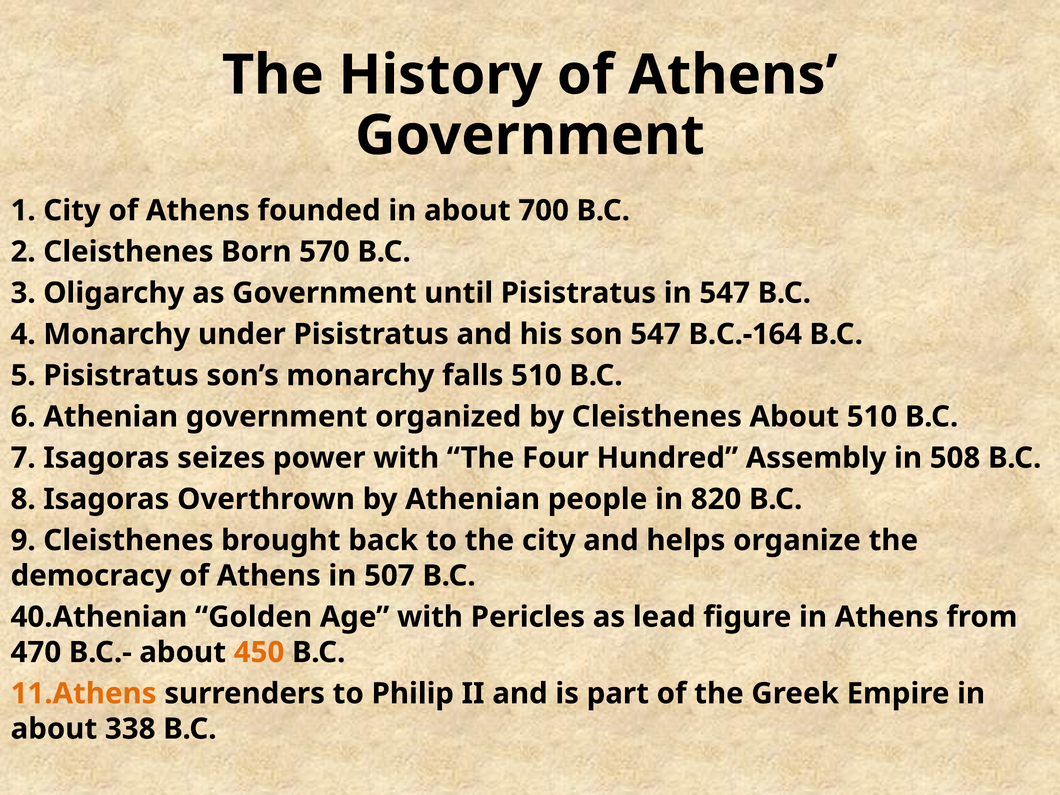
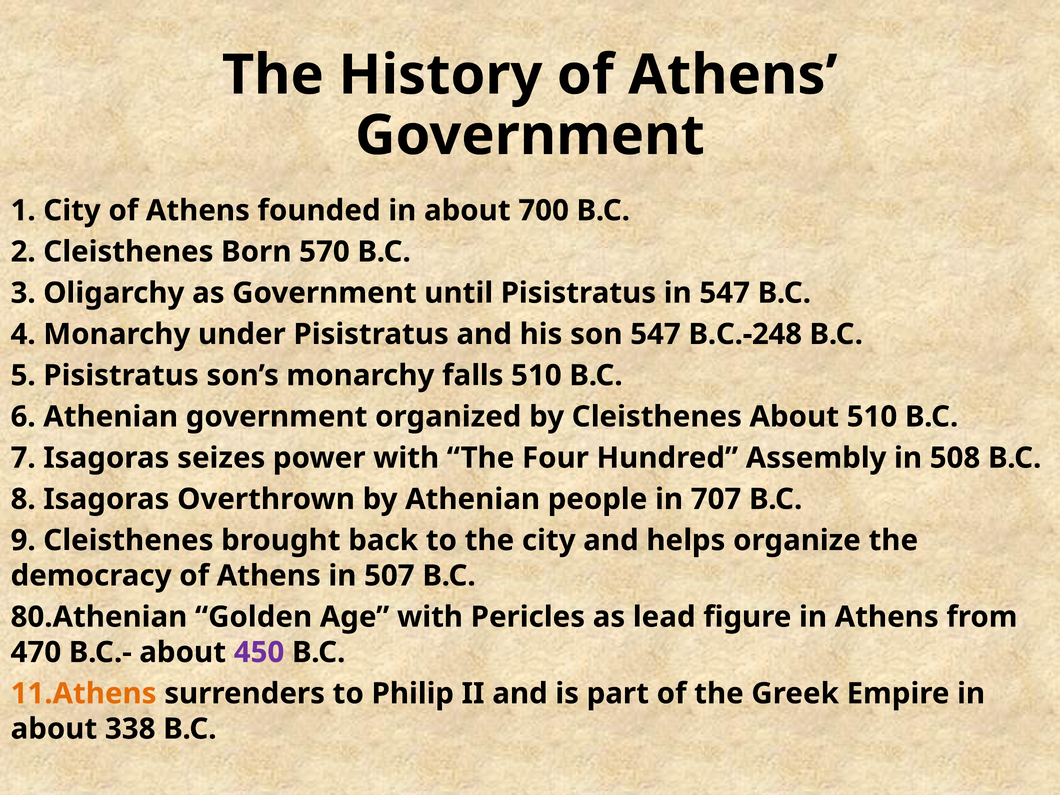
B.C.-164: B.C.-164 -> B.C.-248 (745, 334)
820: 820 -> 707 (716, 499)
40.Athenian: 40.Athenian -> 80.Athenian (99, 617)
450 colour: orange -> purple (259, 652)
